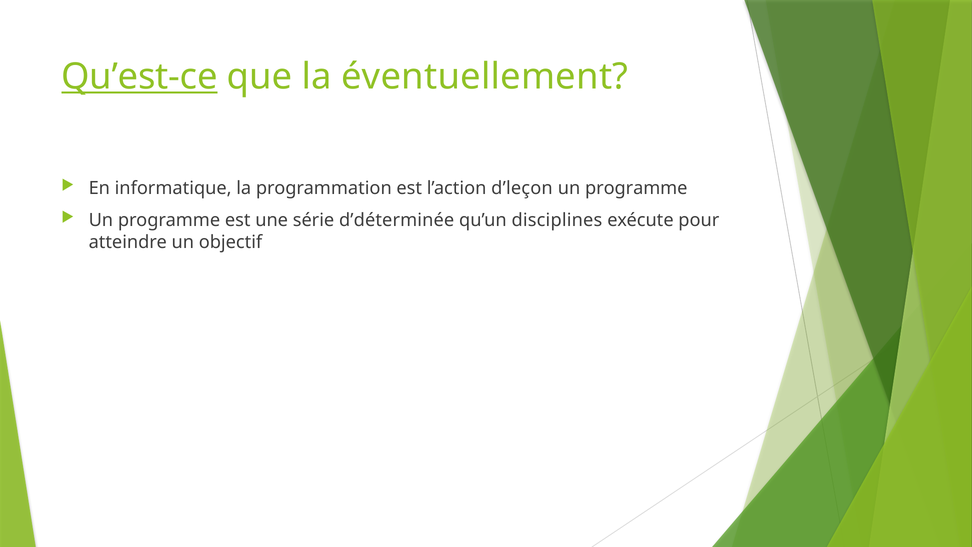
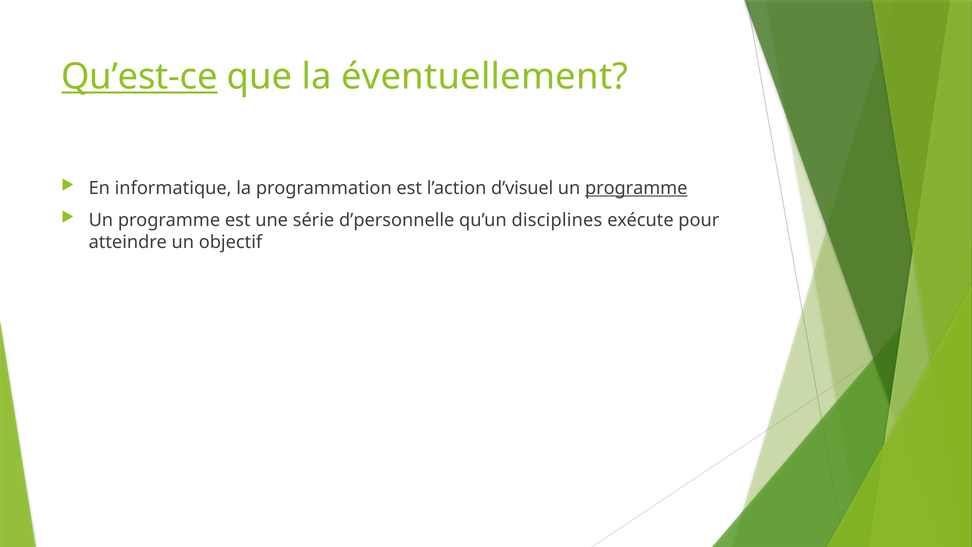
d’leçon: d’leçon -> d’visuel (522, 188)
programme underline: none -> present (636, 188)
d’déterminée: d’déterminée -> d’personnelle (397, 220)
